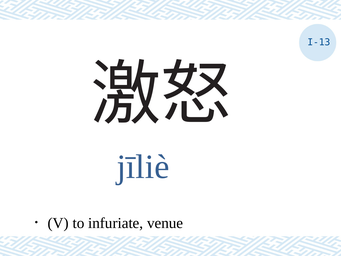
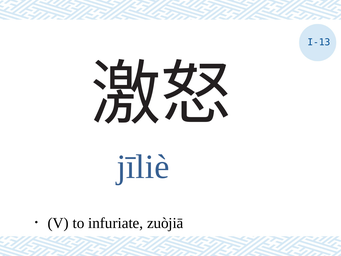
venue: venue -> zuòjiā (165, 223)
